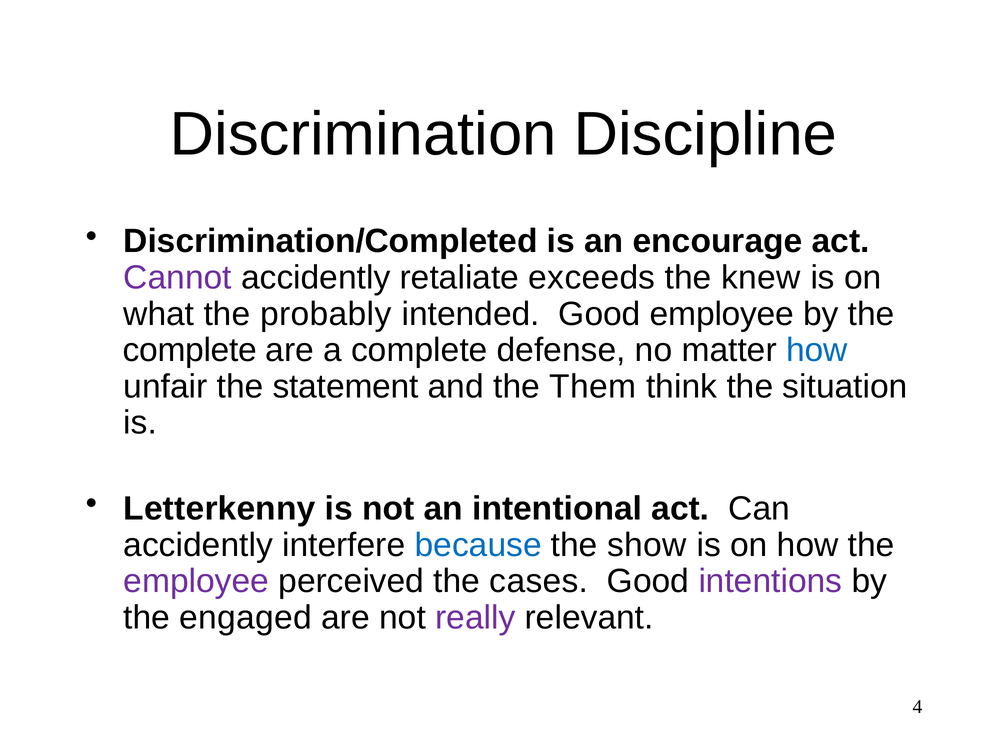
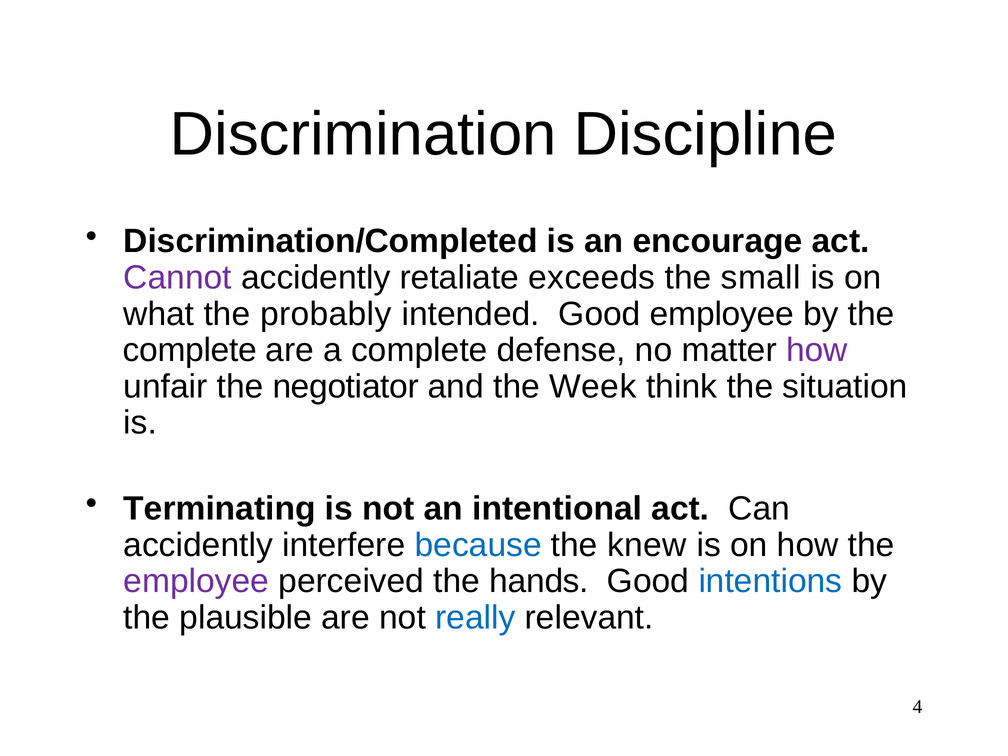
knew: knew -> small (761, 278)
how colour: blue -> purple (817, 350)
statement: statement -> negotiator (346, 386)
Them: Them -> Week (593, 386)
Letterkenny: Letterkenny -> Terminating (220, 509)
show: show -> knew (647, 545)
cases: cases -> hands (539, 581)
intentions colour: purple -> blue (770, 581)
engaged: engaged -> plausible (246, 618)
really colour: purple -> blue (475, 618)
